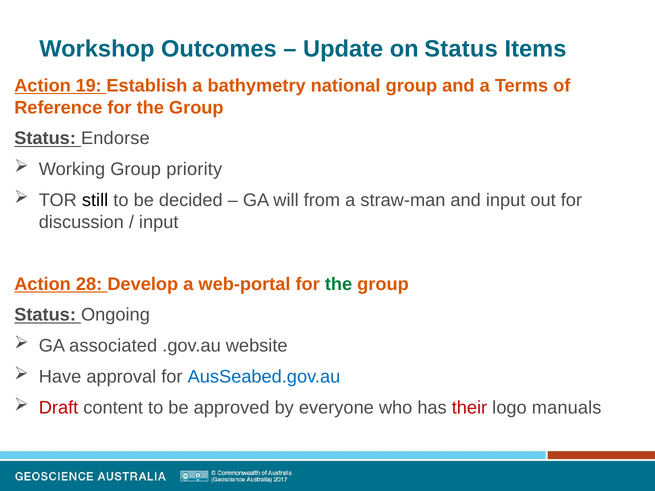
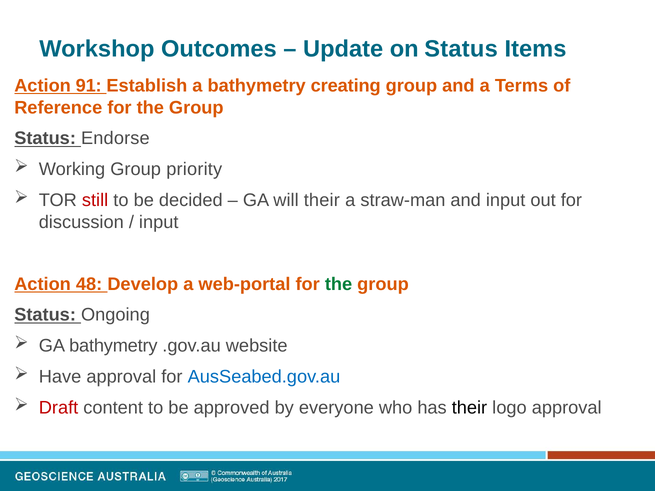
19: 19 -> 91 (89, 86)
national: national -> creating (346, 86)
still colour: black -> red (95, 200)
will from: from -> their (322, 200)
28: 28 -> 48 (89, 284)
GA associated: associated -> bathymetry (113, 346)
their colour: red -> black (469, 408)
logo manuals: manuals -> approval (567, 408)
